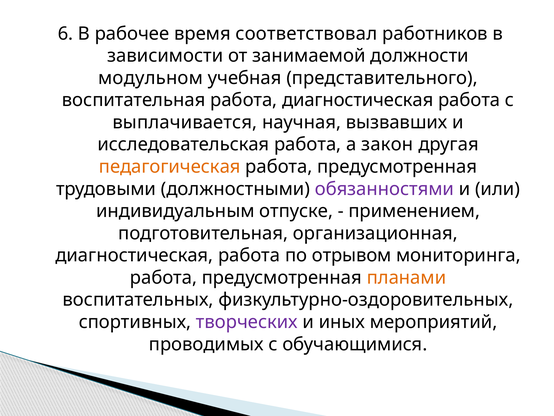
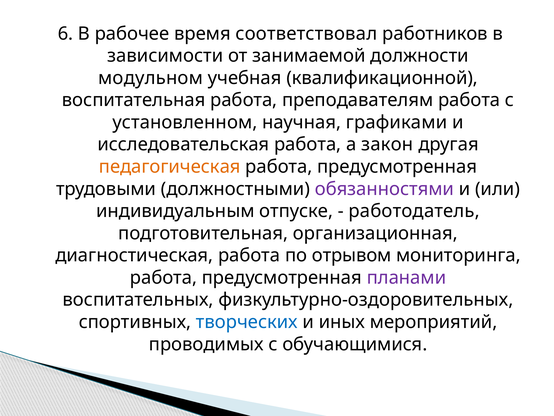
представительного: представительного -> квалификационной (382, 78)
работа диагностическая: диагностическая -> преподавателям (358, 100)
выплачивается: выплачивается -> установленном (185, 122)
вызвавших: вызвавших -> графиками (396, 122)
применением: применением -> работодатель (414, 211)
планами colour: orange -> purple (406, 277)
творческих colour: purple -> blue (247, 322)
